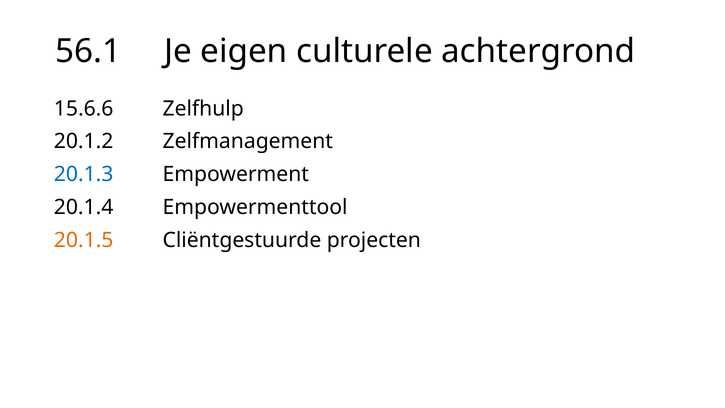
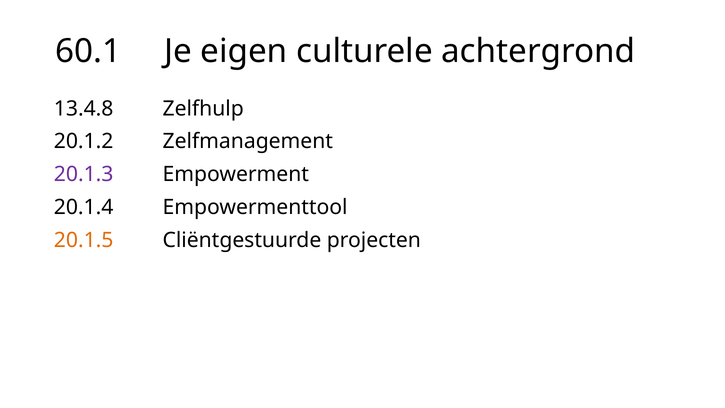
56.1: 56.1 -> 60.1 (88, 51)
15.6.6: 15.6.6 -> 13.4.8 (84, 108)
20.1.3 colour: blue -> purple (84, 174)
